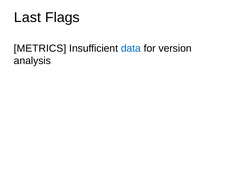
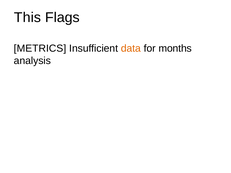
Last: Last -> This (27, 18)
data colour: blue -> orange (131, 48)
version: version -> months (175, 48)
